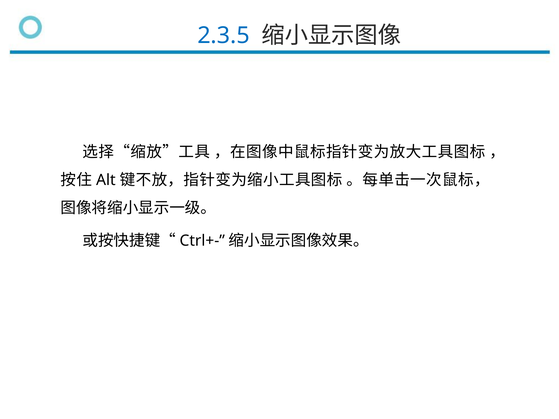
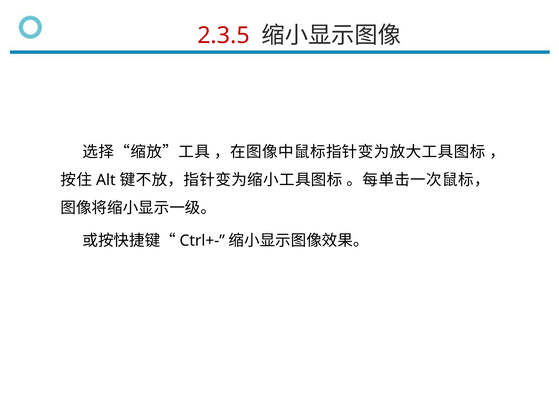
2.3.5 colour: blue -> red (224, 36)
